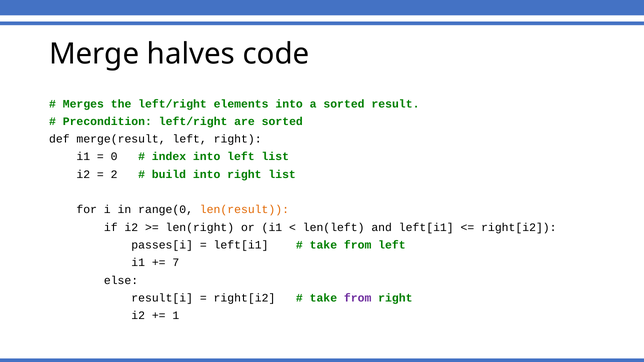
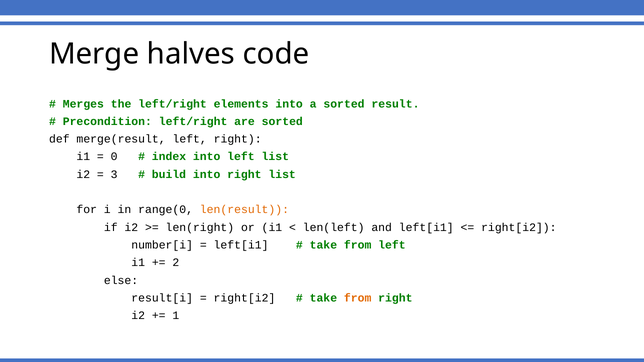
2: 2 -> 3 (114, 175)
passes[i: passes[i -> number[i (162, 245)
7: 7 -> 2 (176, 263)
from colour: purple -> orange (358, 298)
